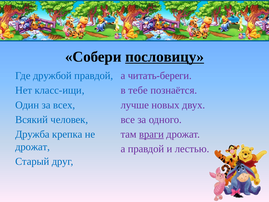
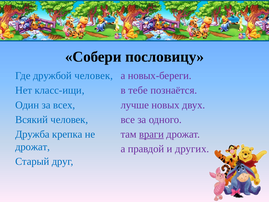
пословицу underline: present -> none (165, 57)
дружбой правдой: правдой -> человек (94, 76)
читать-береги: читать-береги -> новых-береги (160, 76)
лестью: лестью -> других (192, 149)
